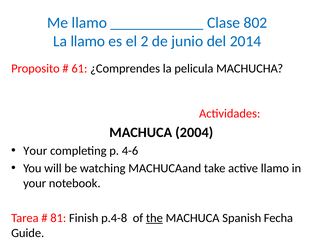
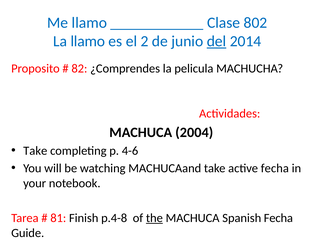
del underline: none -> present (217, 41)
61: 61 -> 82 (79, 69)
Your: Your -> Take (35, 151)
active llamo: llamo -> fecha (275, 168)
